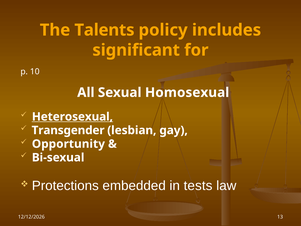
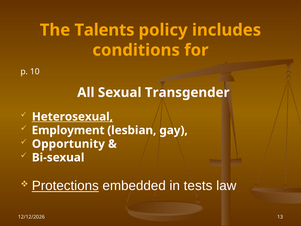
significant: significant -> conditions (136, 50)
Homosexual: Homosexual -> Transgender (187, 92)
Transgender: Transgender -> Employment (68, 130)
Protections underline: none -> present (65, 186)
